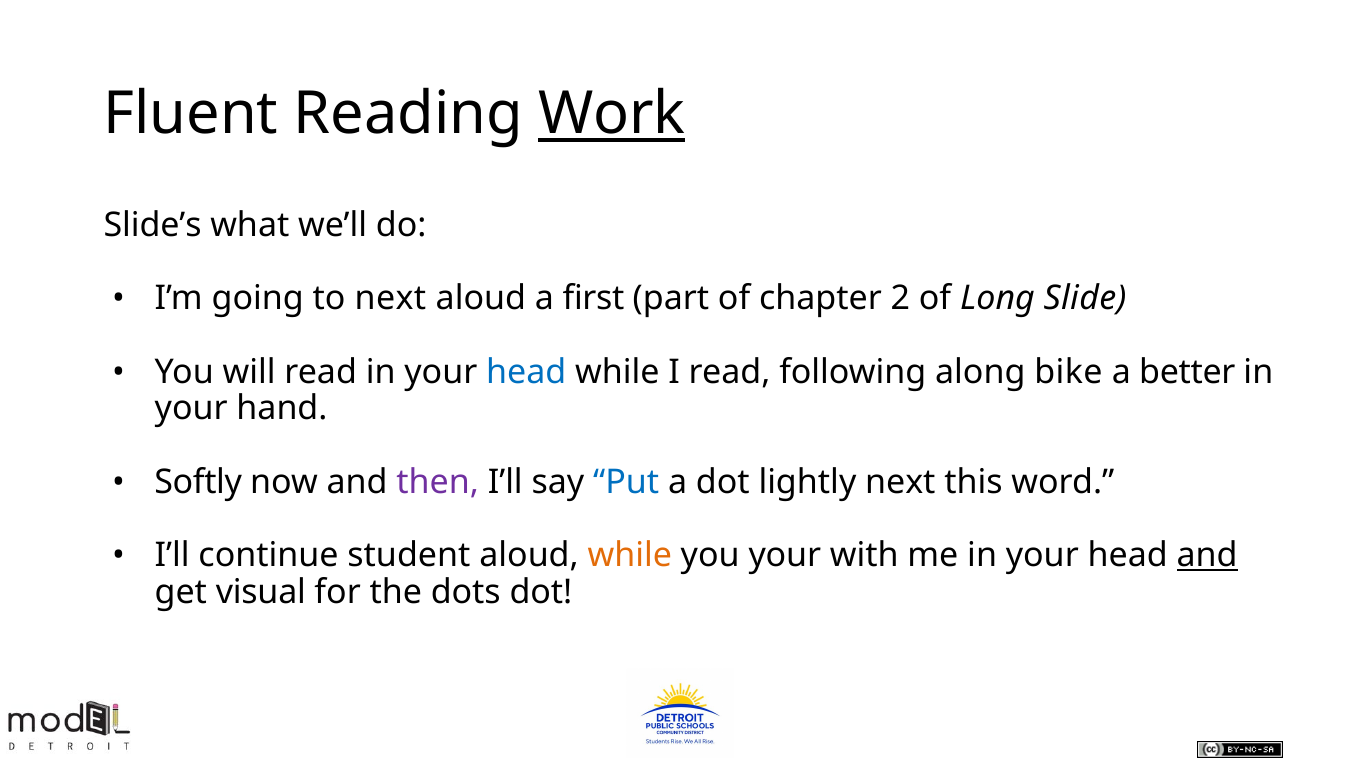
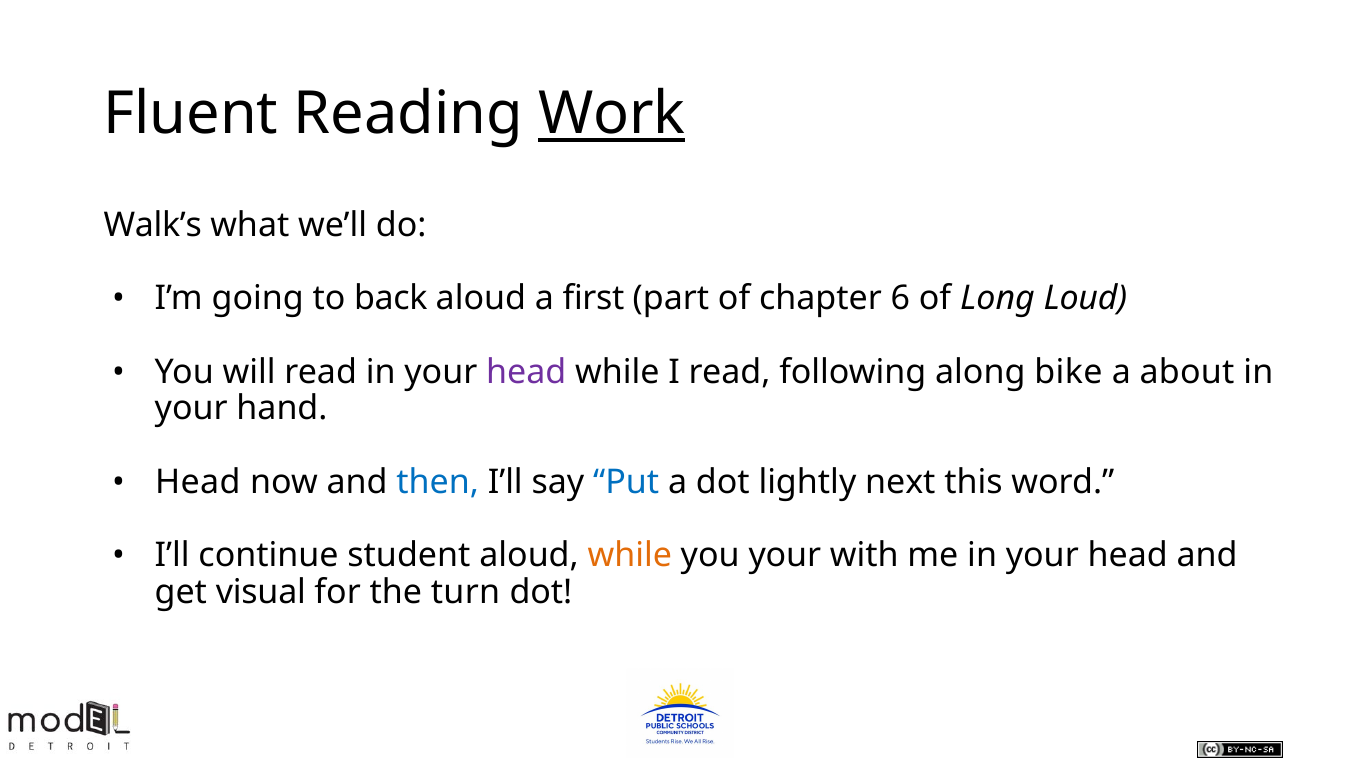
Slide’s: Slide’s -> Walk’s (153, 225)
to next: next -> back (391, 299)
2: 2 -> 6 (900, 299)
Slide: Slide -> Loud (1085, 299)
head colour: blue -> purple (526, 372)
better: better -> about (1187, 372)
Softly: Softly -> Head (198, 482)
then colour: purple -> blue (438, 482)
and underline: present -> none (1207, 556)
dots: dots -> turn (466, 592)
